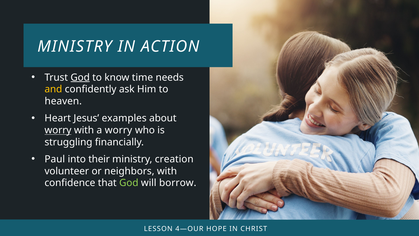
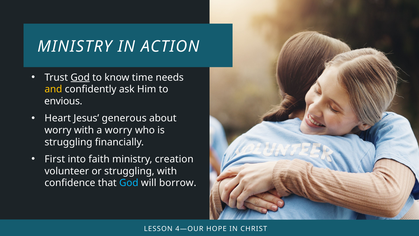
heaven: heaven -> envious (63, 101)
examples: examples -> generous (124, 118)
worry underline: present -> none (58, 130)
Paul: Paul -> First (55, 159)
their: their -> faith (99, 159)
or neighbors: neighbors -> struggling (129, 171)
God colour: light green -> light blue (129, 183)
